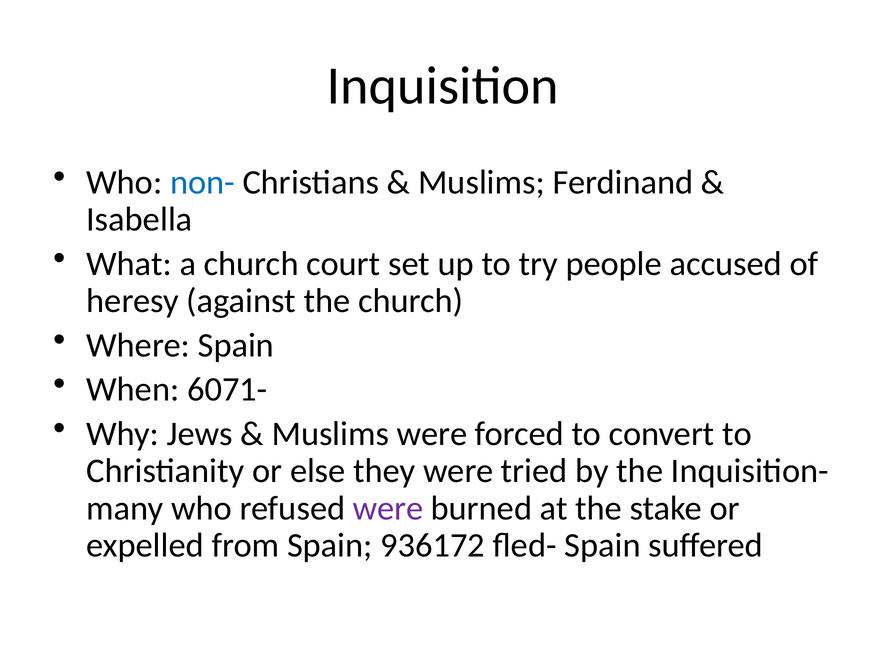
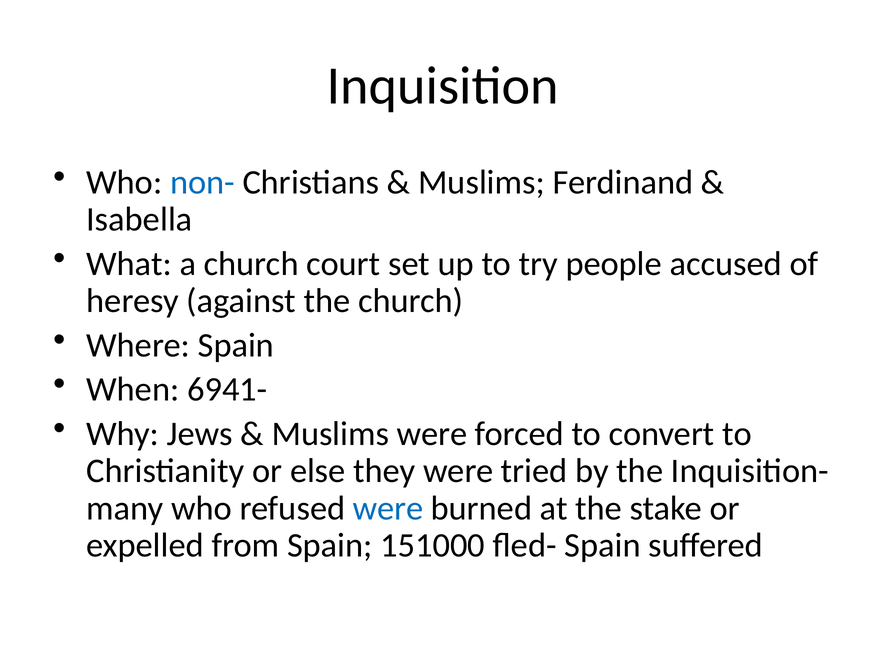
6071-: 6071- -> 6941- (227, 390)
were colour: purple -> blue (388, 509)
936172: 936172 -> 151000 (433, 546)
